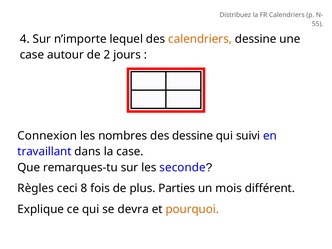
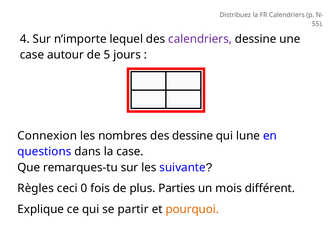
calendriers colour: orange -> purple (200, 39)
2: 2 -> 5 (107, 55)
suivi: suivi -> lune (248, 136)
travaillant: travaillant -> questions (44, 152)
seconde: seconde -> suivante (183, 168)
8: 8 -> 0 (84, 188)
devra: devra -> partir (133, 209)
